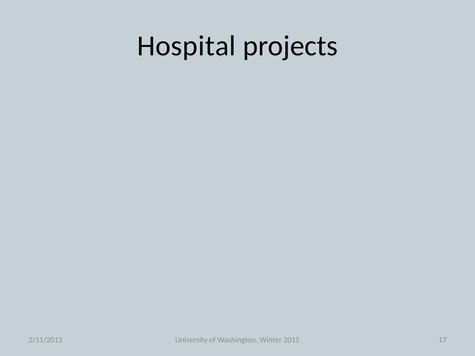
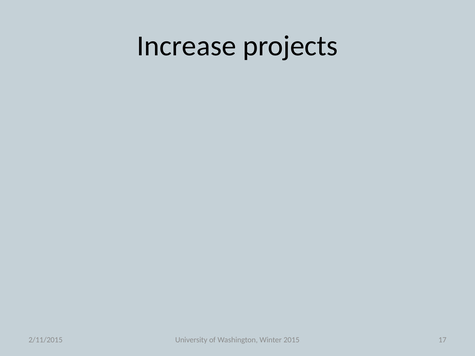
Hospital: Hospital -> Increase (187, 46)
